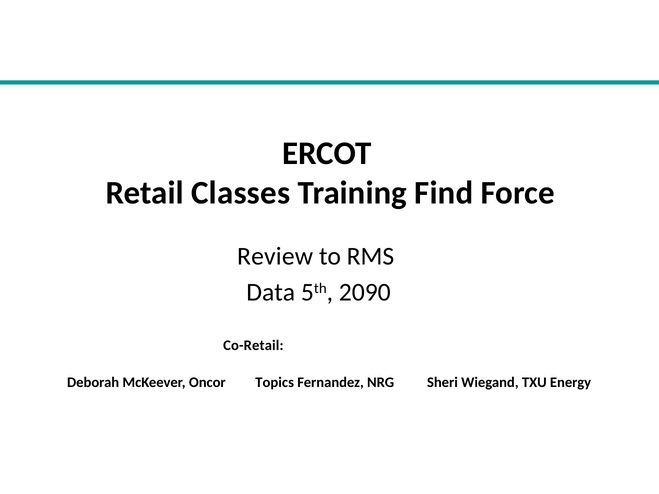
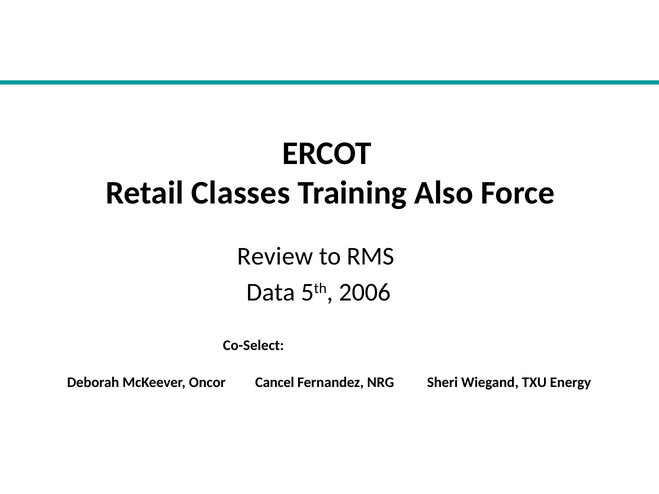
Find: Find -> Also (444, 193)
2090: 2090 -> 2006 (365, 293)
Co-Retail: Co-Retail -> Co-Select (253, 345)
Topics: Topics -> Cancel (275, 383)
